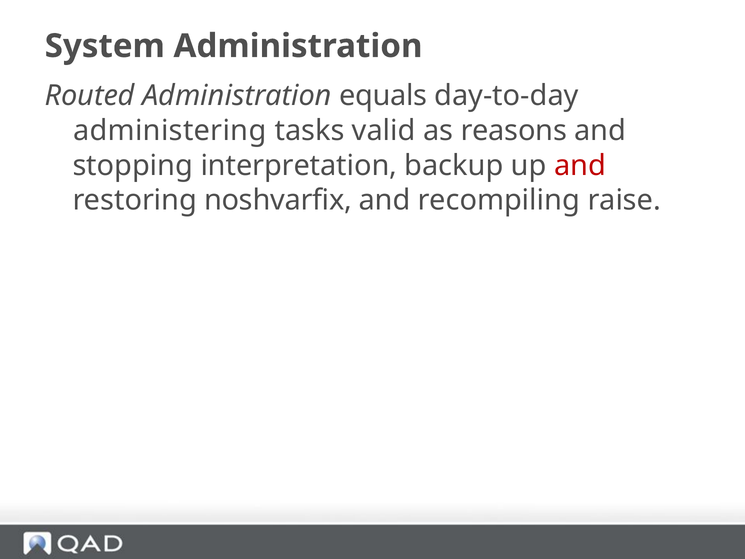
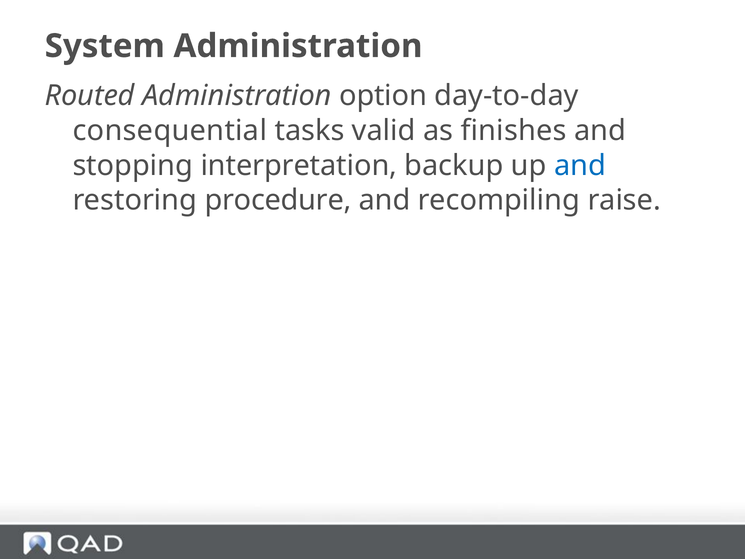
equals: equals -> option (383, 96)
administering: administering -> consequential (170, 131)
reasons: reasons -> finishes (514, 131)
and colour: red -> blue (580, 165)
noshvarfix: noshvarfix -> procedure (278, 200)
